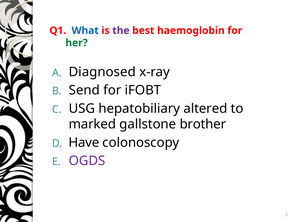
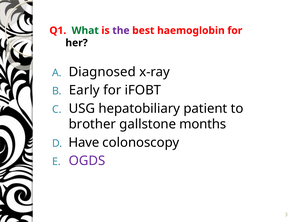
What colour: blue -> green (85, 31)
her colour: green -> black (77, 43)
Send: Send -> Early (84, 90)
altered: altered -> patient (205, 108)
marked: marked -> brother (92, 124)
brother: brother -> months (203, 124)
